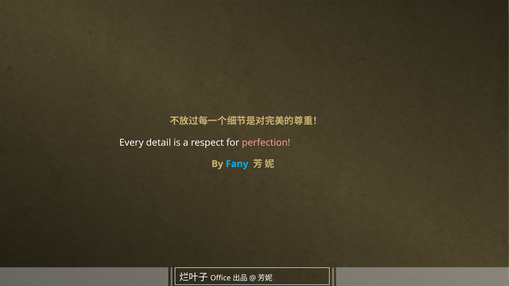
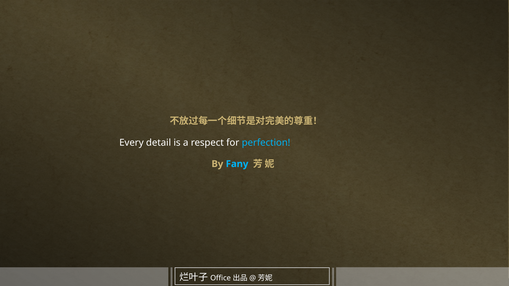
perfection colour: pink -> light blue (266, 143)
